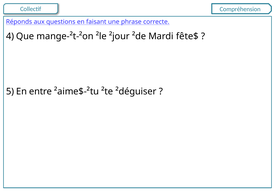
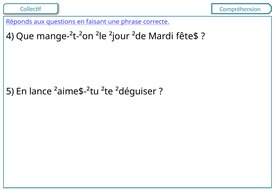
entre: entre -> lance (41, 91)
